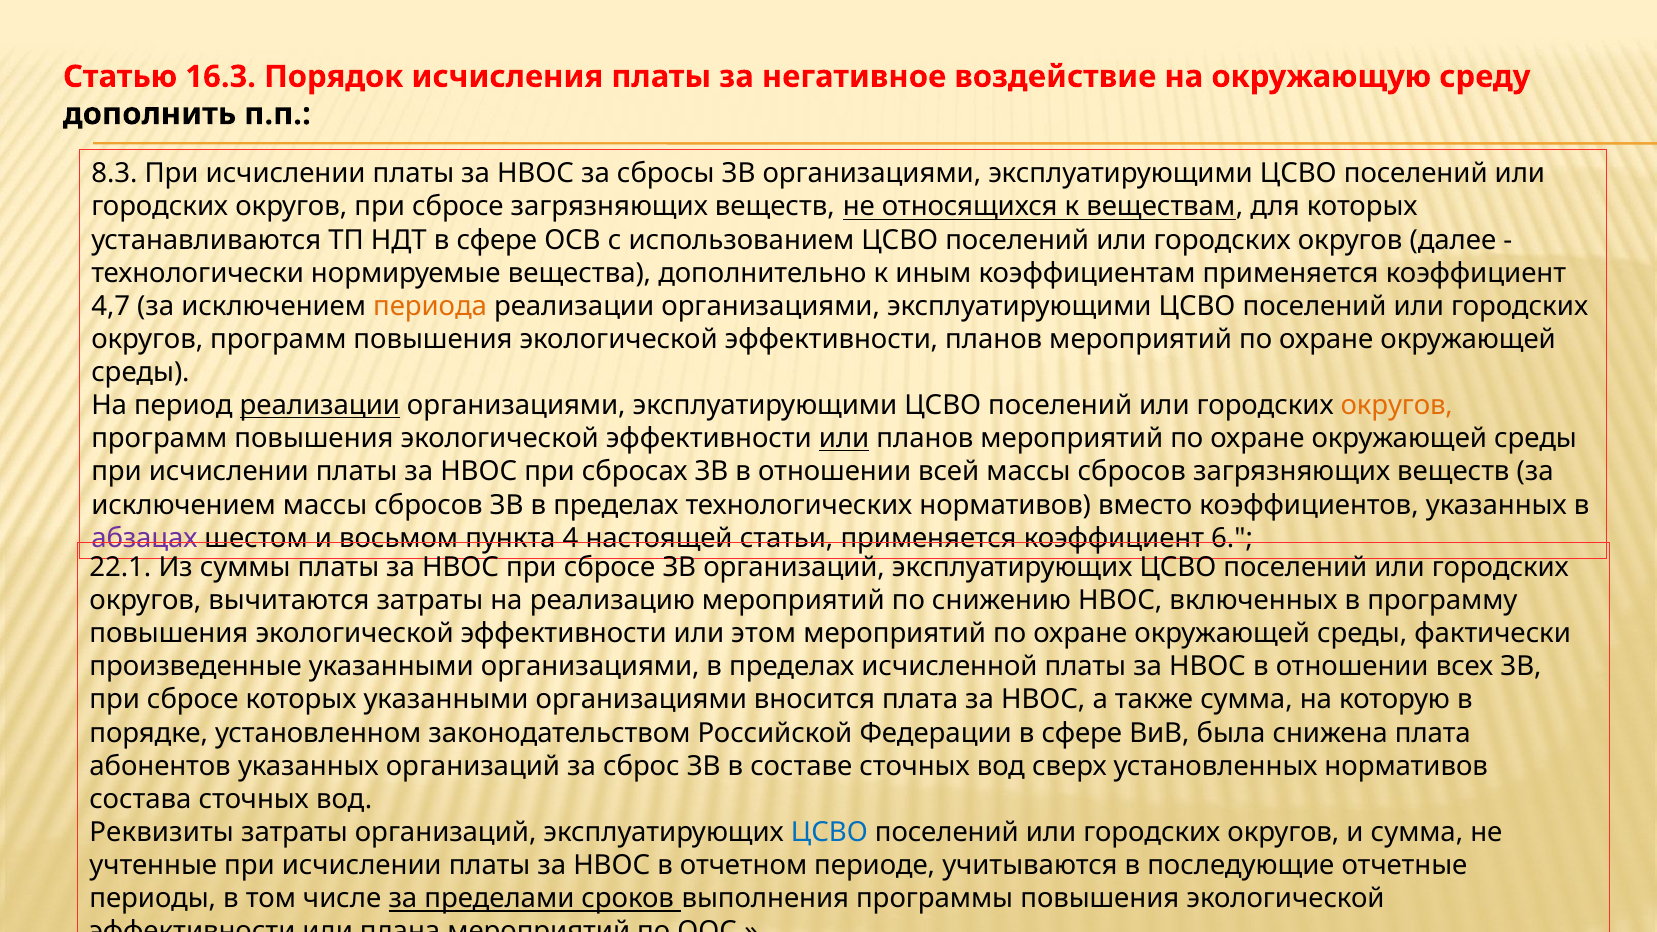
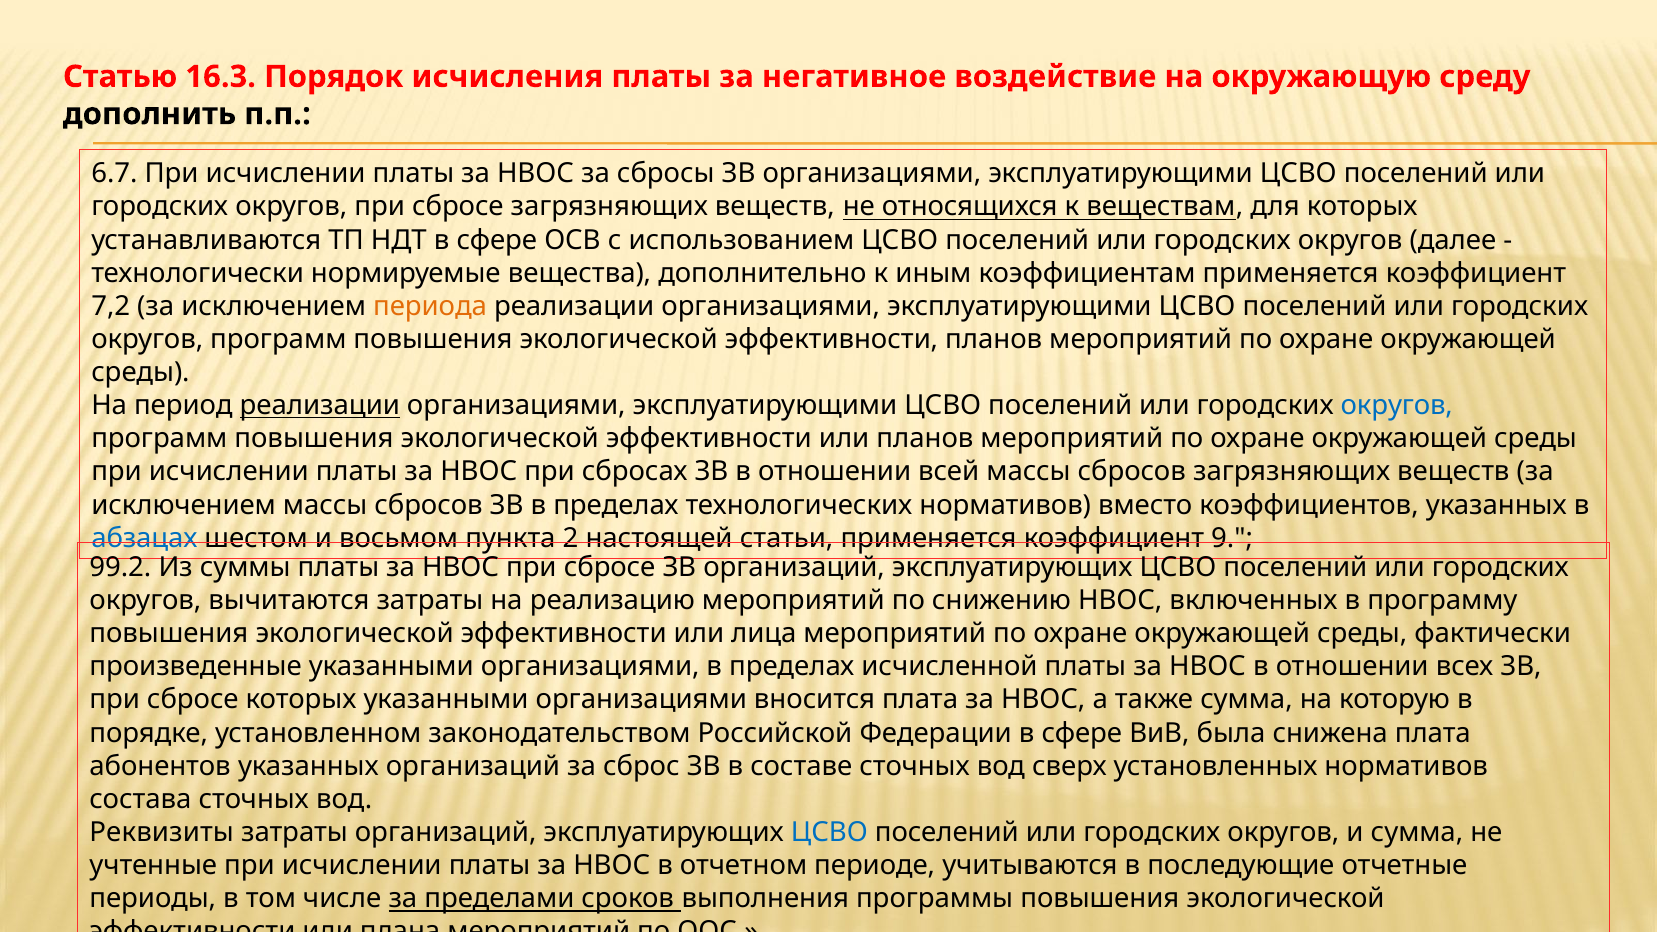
8.3: 8.3 -> 6.7 (114, 174)
4,7: 4,7 -> 7,2 (111, 306)
округов colour: orange -> blue (1397, 406)
или underline: present -> none (844, 439)
абзацах colour: purple -> blue (144, 538)
4: 4 -> 2 (571, 538)
6: 6 -> 9 (1232, 538)
22.1: 22.1 -> 99.2 (120, 567)
этом: этом -> лица (764, 634)
